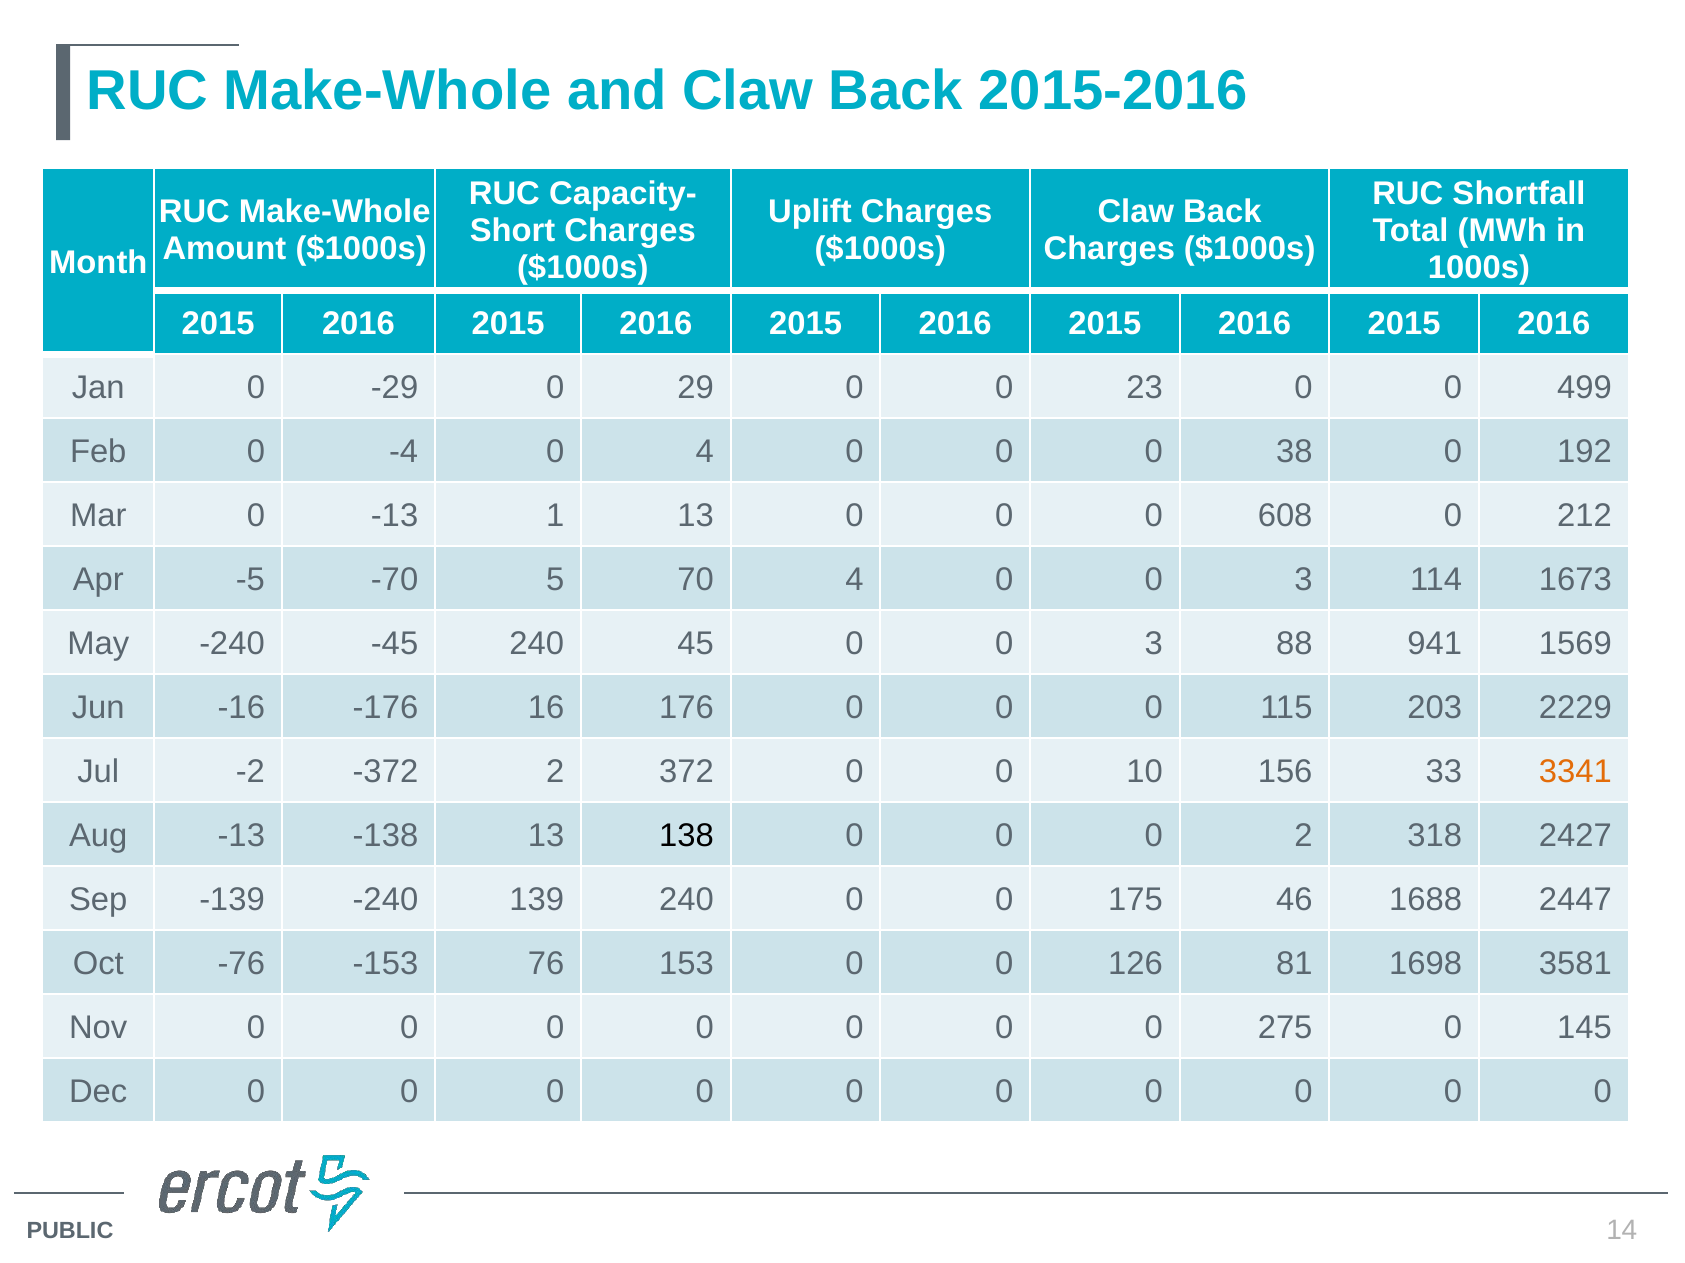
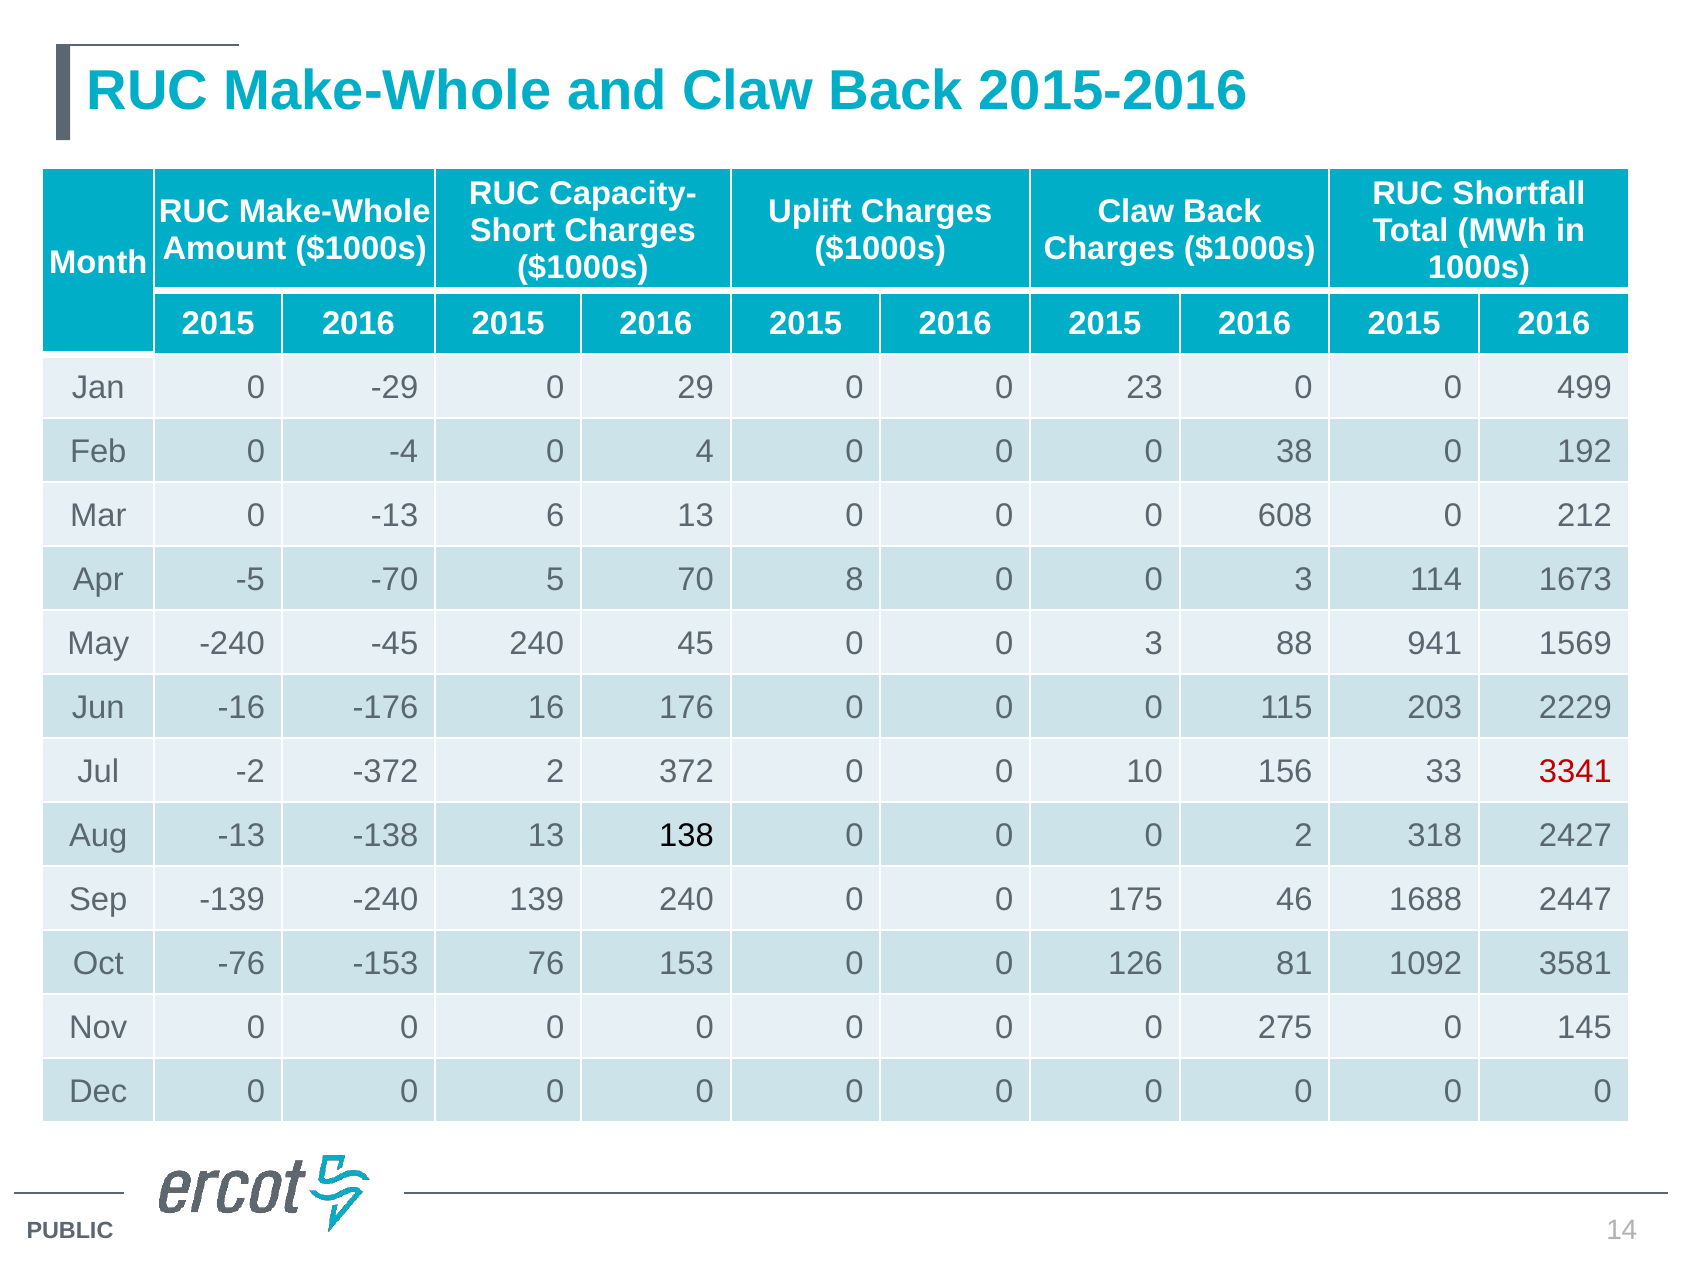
1: 1 -> 6 (555, 516)
70 4: 4 -> 8 (854, 580)
3341 colour: orange -> red (1575, 772)
1698: 1698 -> 1092 (1426, 964)
